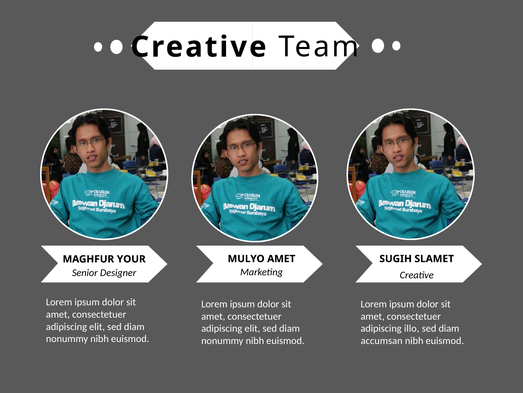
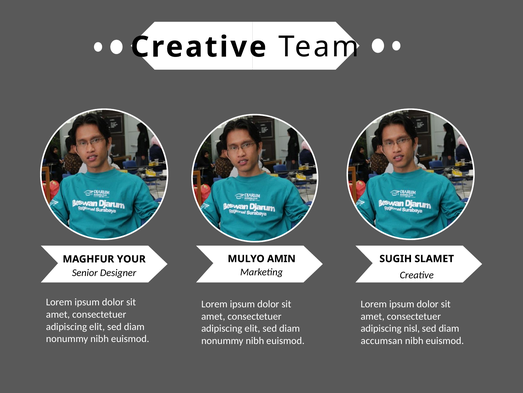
MULYO AMET: AMET -> AMIN (281, 258)
illo: illo -> nisl (412, 328)
